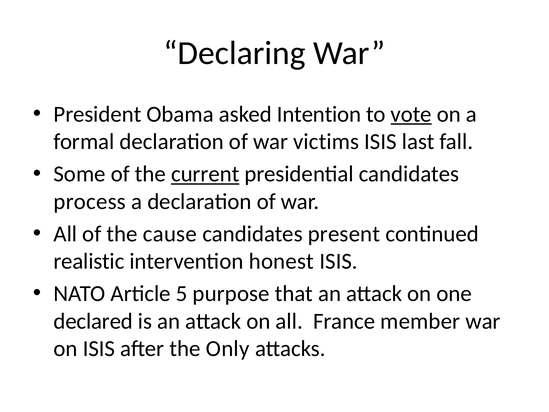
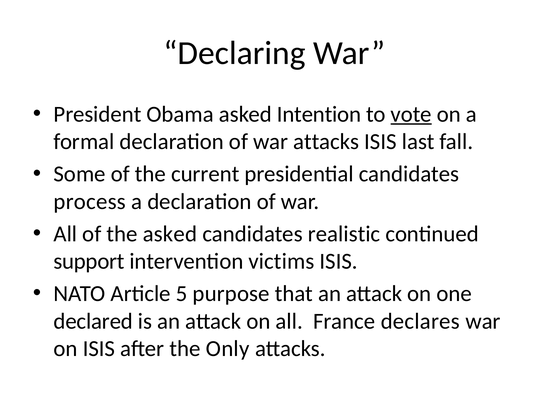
war victims: victims -> attacks (326, 142)
current underline: present -> none (205, 174)
the cause: cause -> asked (170, 234)
present: present -> realistic (344, 234)
realistic: realistic -> support (89, 261)
honest: honest -> victims (281, 261)
member: member -> declares (420, 321)
